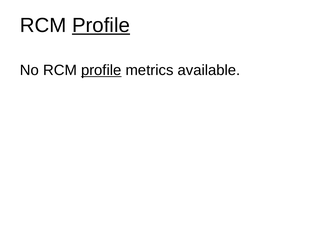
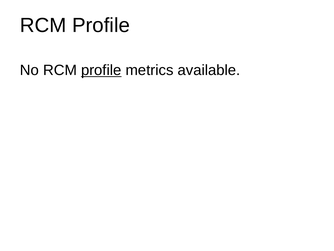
Profile underline: present -> none (101, 25)
